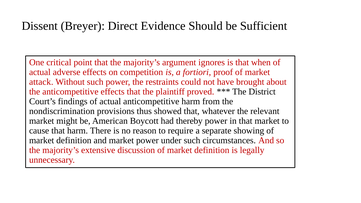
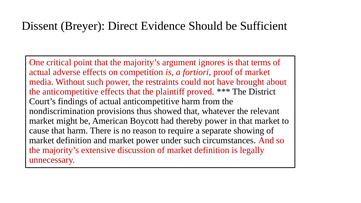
when: when -> terms (261, 62)
attack: attack -> media (41, 82)
